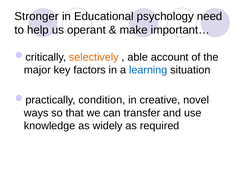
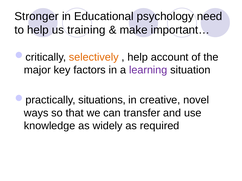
operant: operant -> training (86, 30)
able: able -> help (138, 57)
learning colour: blue -> purple (148, 70)
condition: condition -> situations (102, 100)
